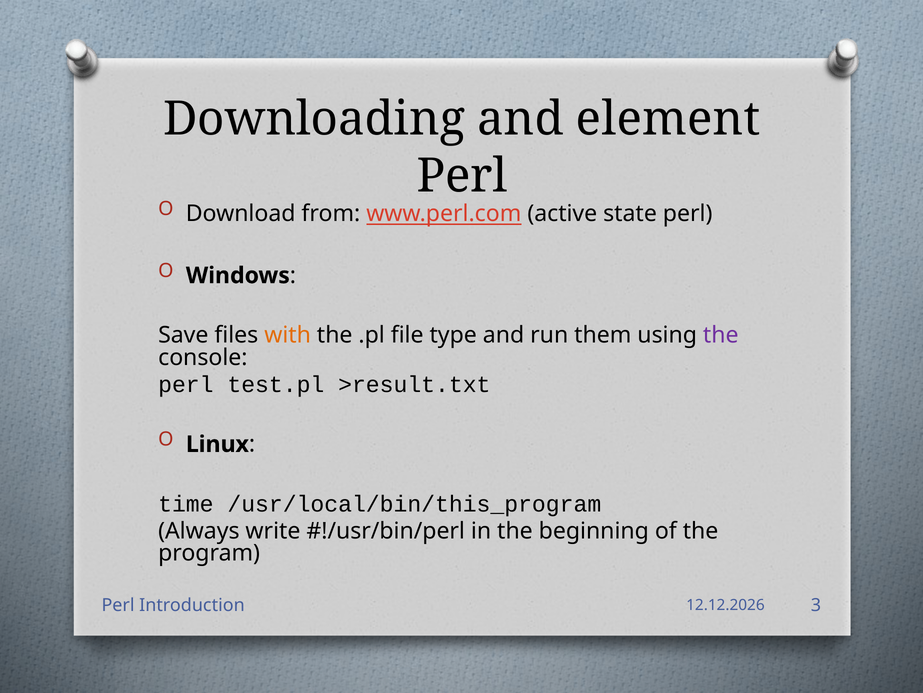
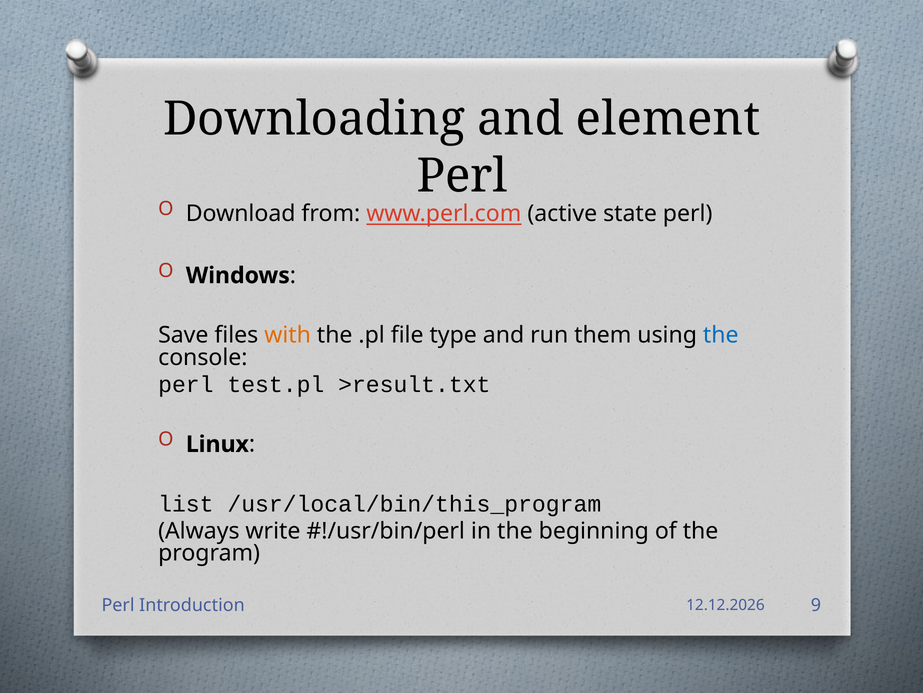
the colour: purple -> blue (721, 335)
time: time -> list (186, 504)
3: 3 -> 9 (816, 605)
